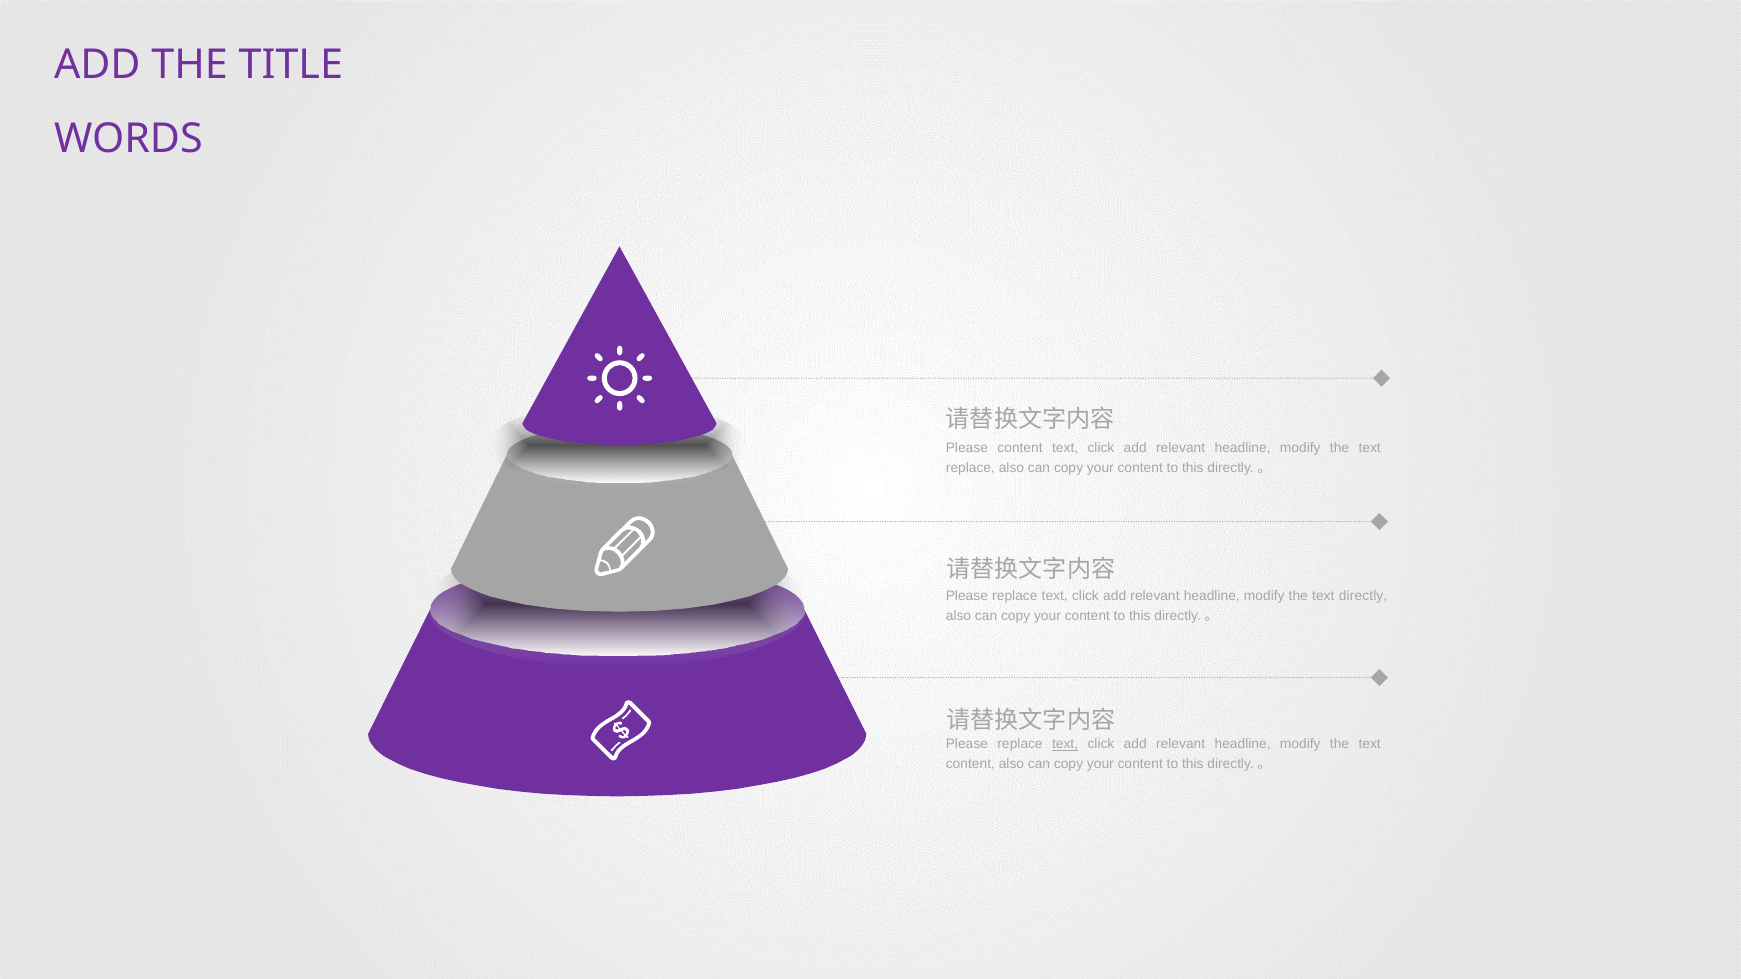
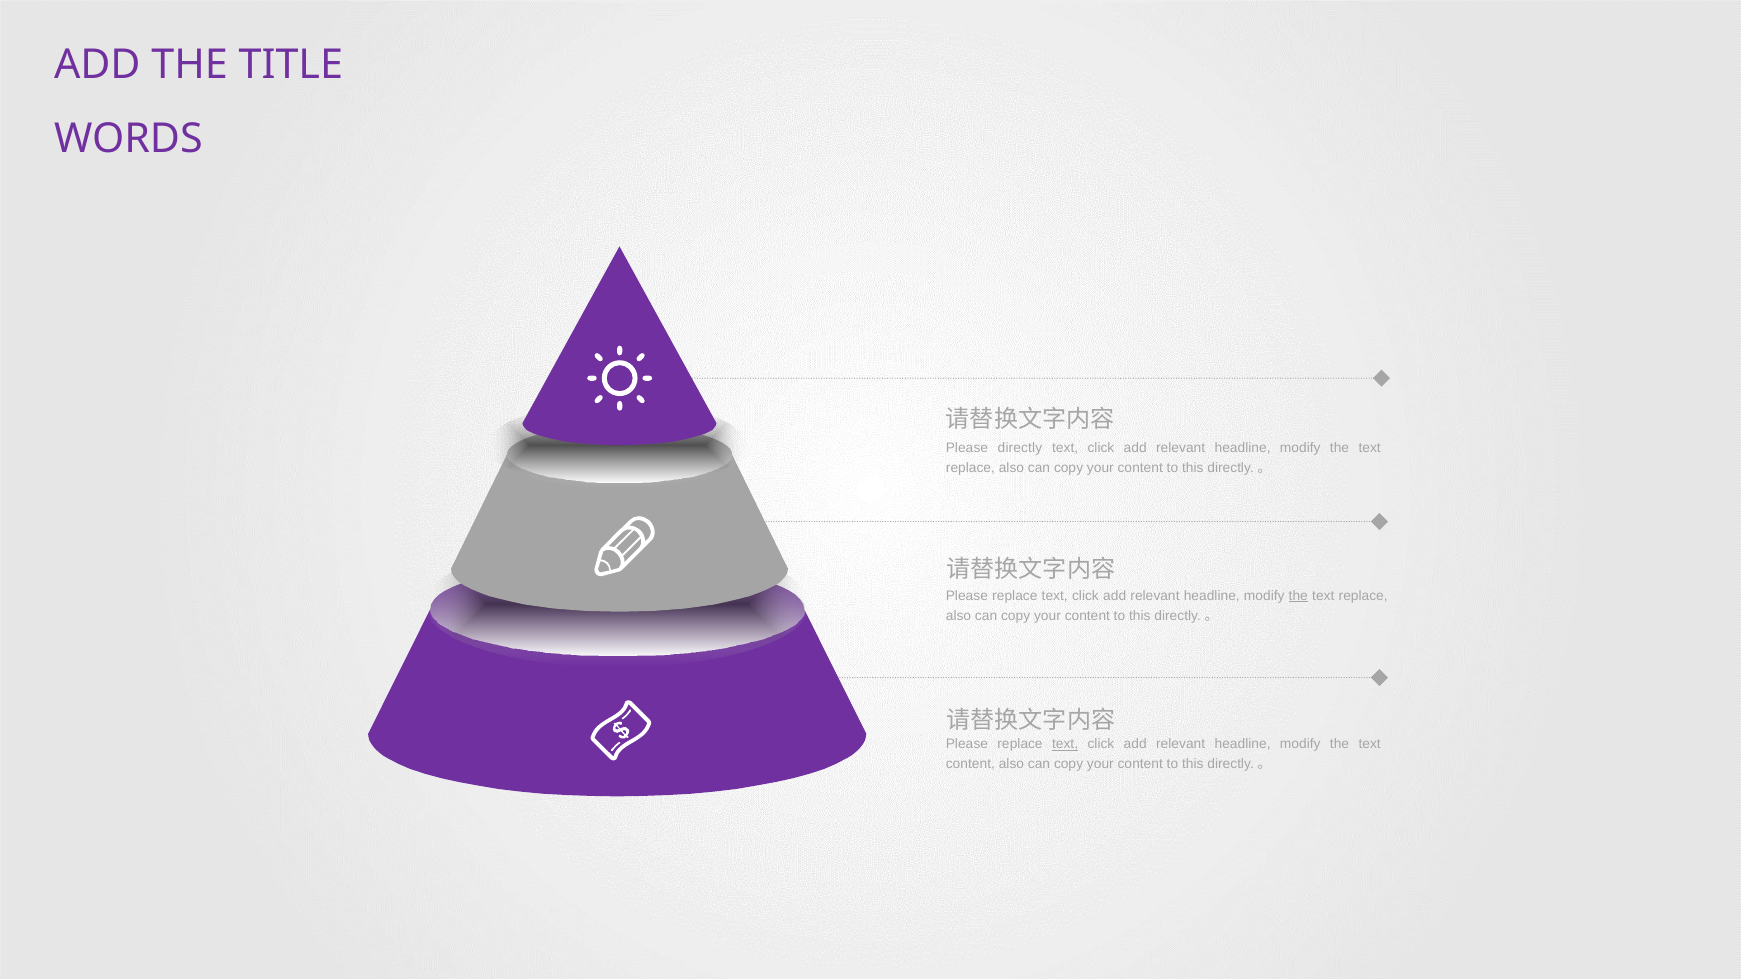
Please content: content -> directly (1020, 448)
the underline: none -> present (1298, 596)
directly: directly -> replace (1363, 596)
